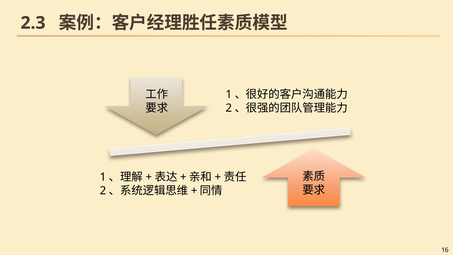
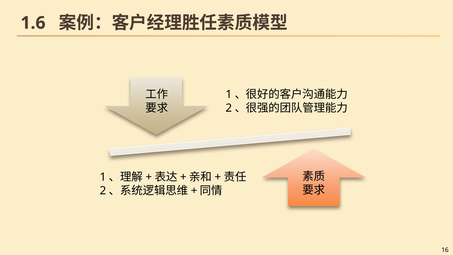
2.3: 2.3 -> 1.6 (33, 23)
